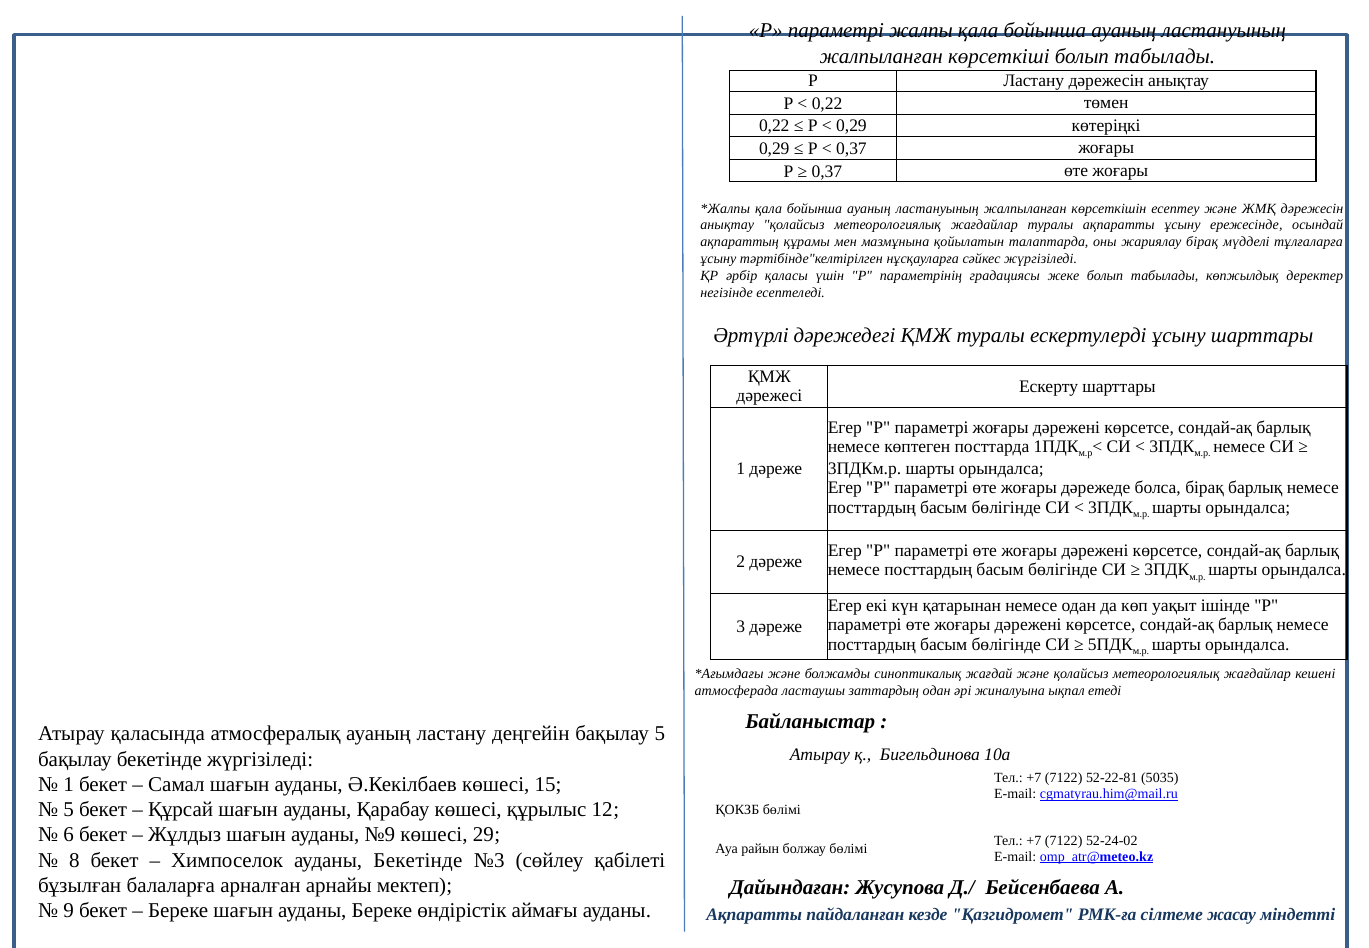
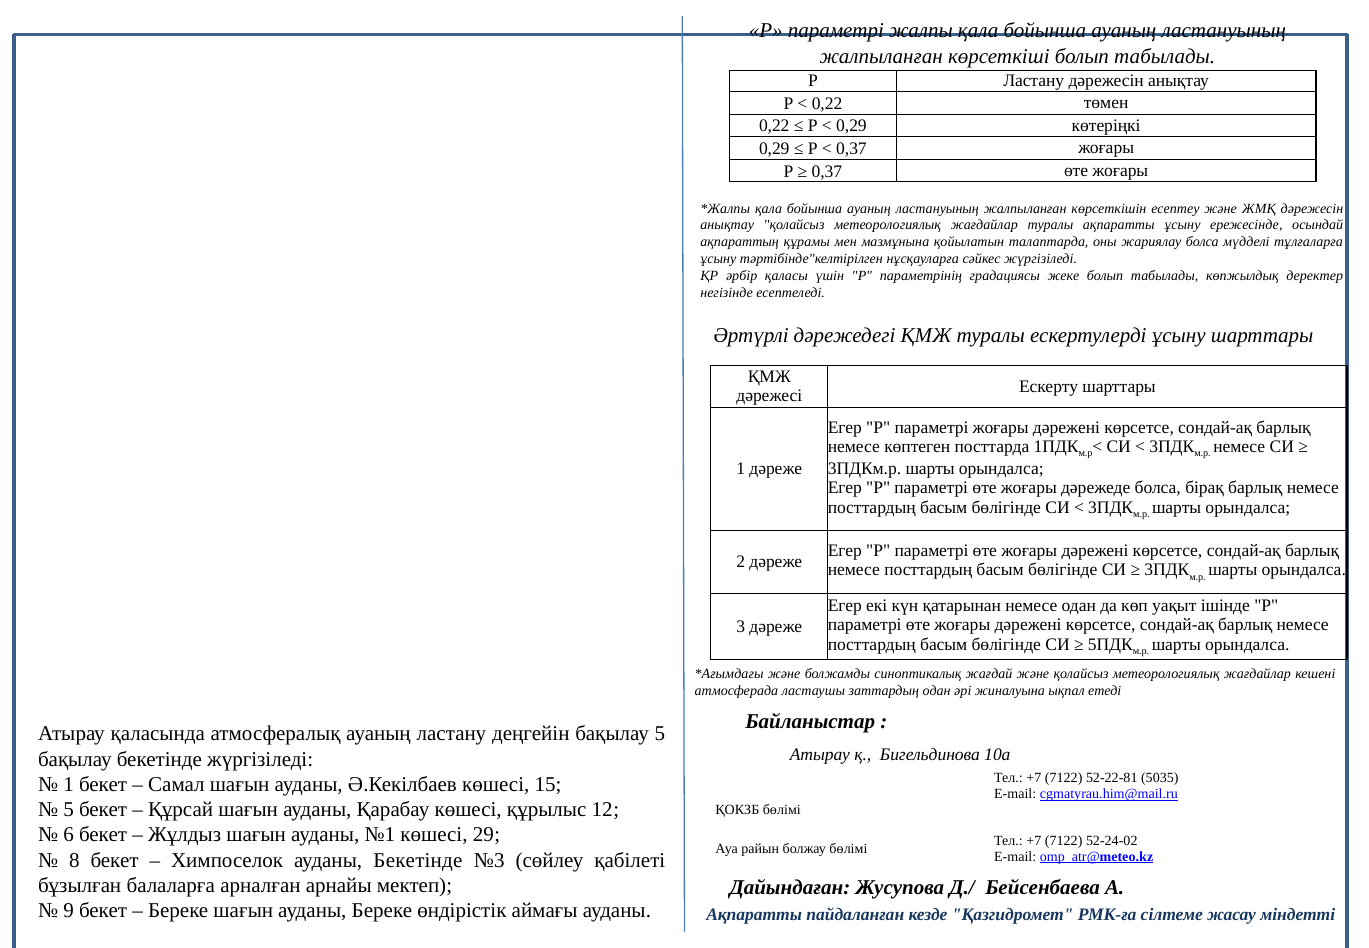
жариялау бірақ: бірақ -> болса (1202, 242)
№9: №9 -> №1 (380, 835)
